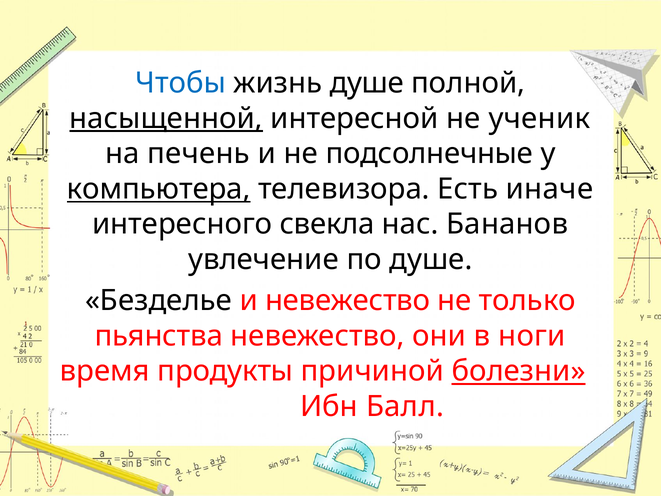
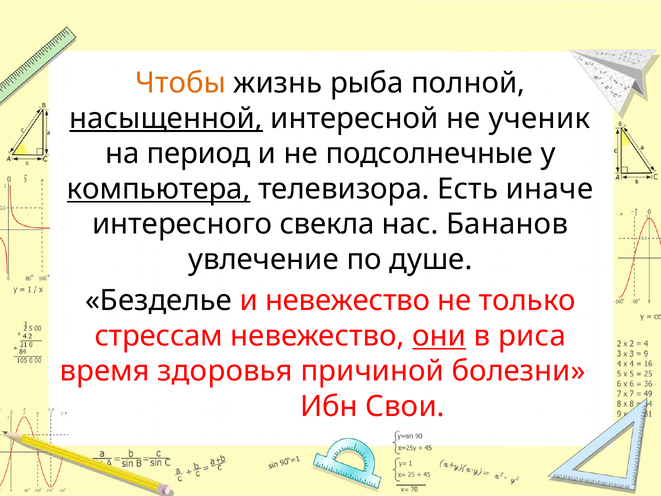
Чтобы colour: blue -> orange (181, 83)
жизнь душе: душе -> рыба (367, 83)
печень: печень -> период (199, 154)
пьянства: пьянства -> стрессам (159, 336)
они underline: none -> present (439, 336)
ноги: ноги -> риса (532, 336)
продукты: продукты -> здоровья (225, 371)
болезни underline: present -> none (519, 371)
Балл: Балл -> Свои (405, 406)
